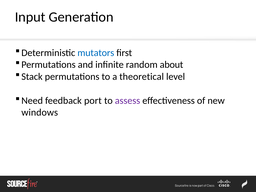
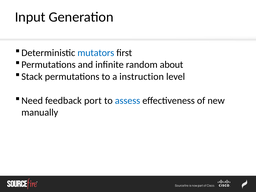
theoretical: theoretical -> instruction (142, 77)
assess colour: purple -> blue (128, 101)
windows: windows -> manually (40, 112)
